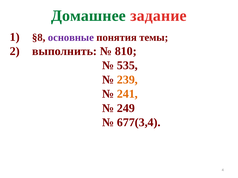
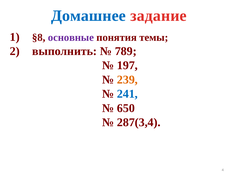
Домашнее colour: green -> blue (88, 16)
810: 810 -> 789 (126, 51)
535: 535 -> 197 (127, 66)
241 colour: orange -> blue (127, 94)
249: 249 -> 650 (126, 108)
677(3,4: 677(3,4 -> 287(3,4 (139, 123)
